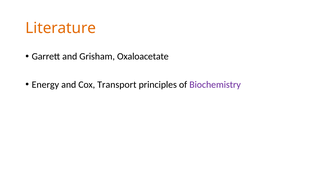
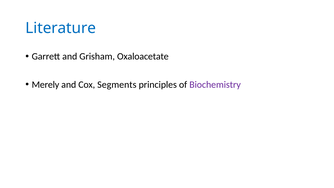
Literature colour: orange -> blue (61, 28)
Energy: Energy -> Merely (45, 84)
Transport: Transport -> Segments (117, 84)
